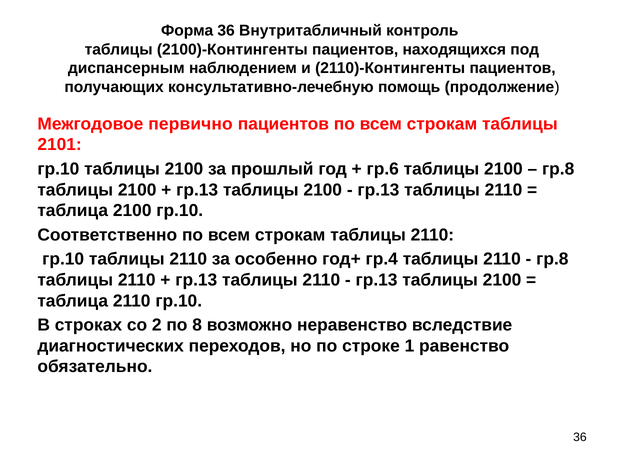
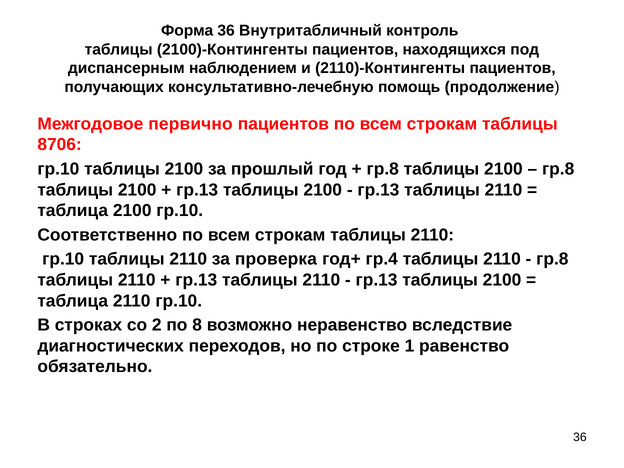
2101: 2101 -> 8706 (60, 145)
гр.6: гр.6 -> гр.8 (383, 169)
особенно: особенно -> проверка (276, 259)
